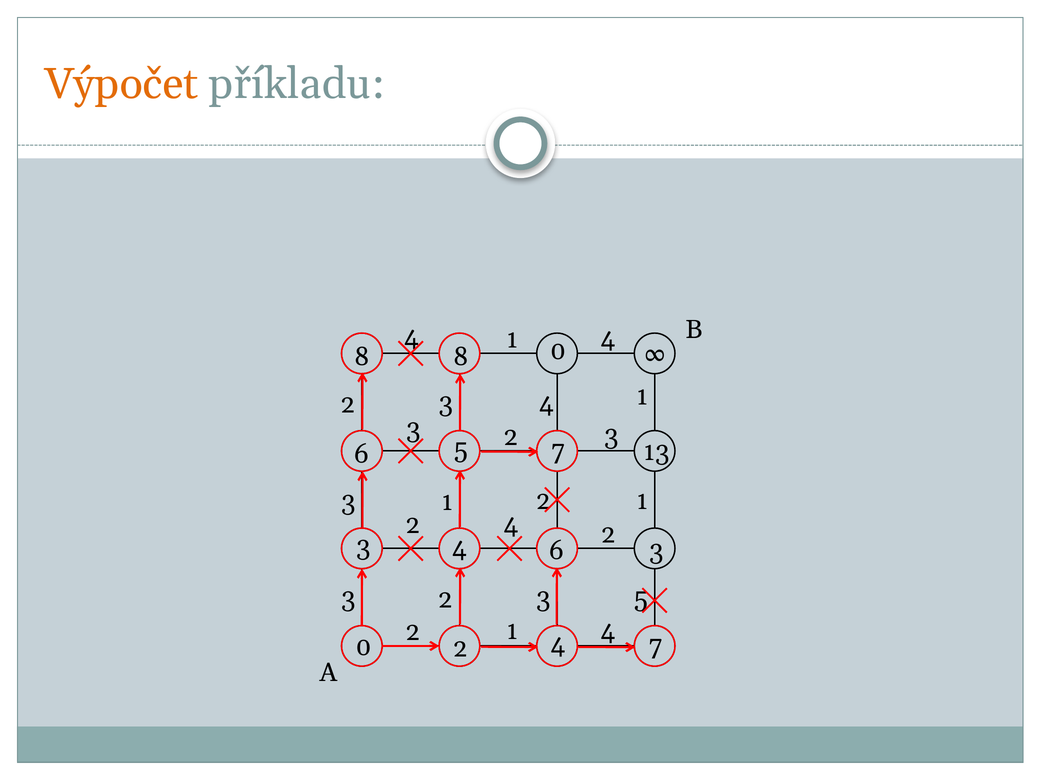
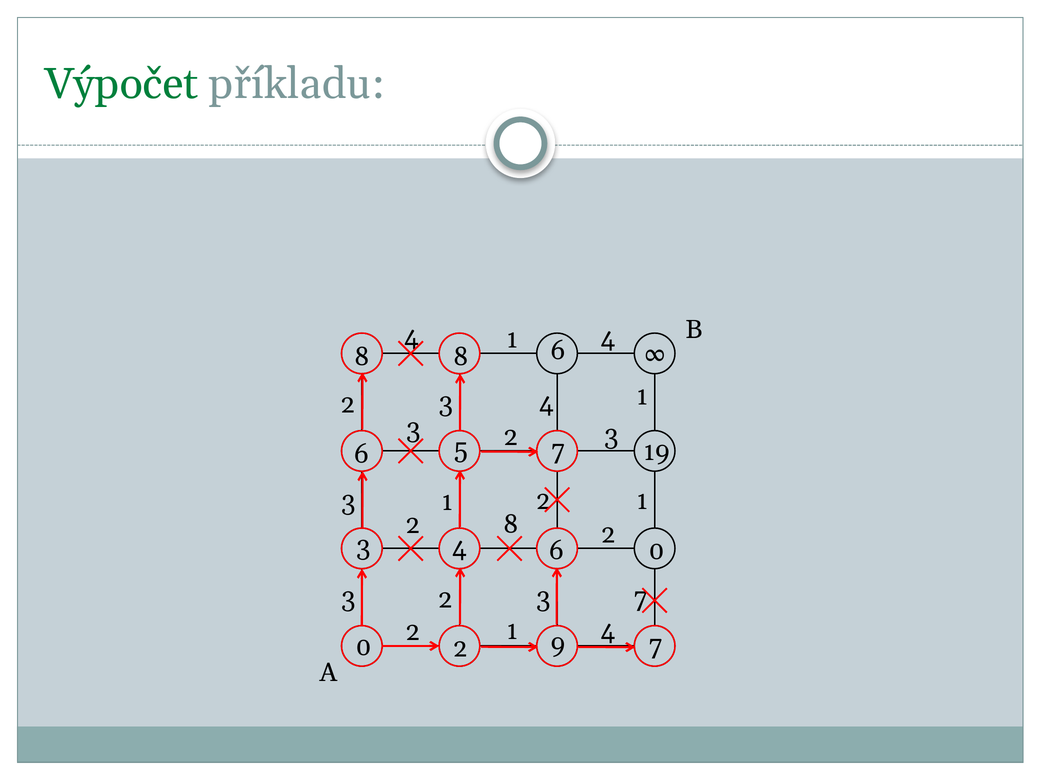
Výpočet colour: orange -> green (122, 84)
0: 0 -> 6 (558, 351)
13: 13 -> 19 (657, 452)
4: 4 -> 8 (511, 525)
3: 3 -> 0 (657, 551)
3 5: 5 -> 7 (641, 599)
4: 4 -> 9 (558, 645)
